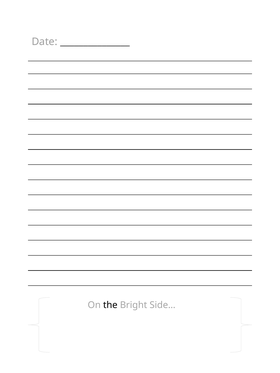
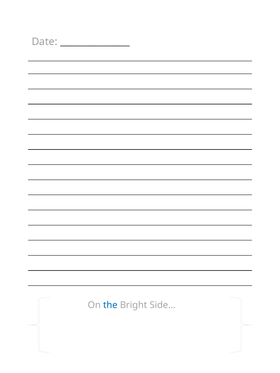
the colour: black -> blue (110, 305)
